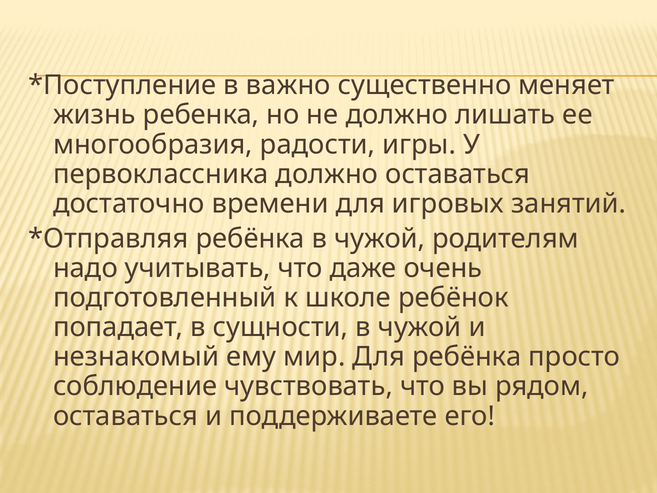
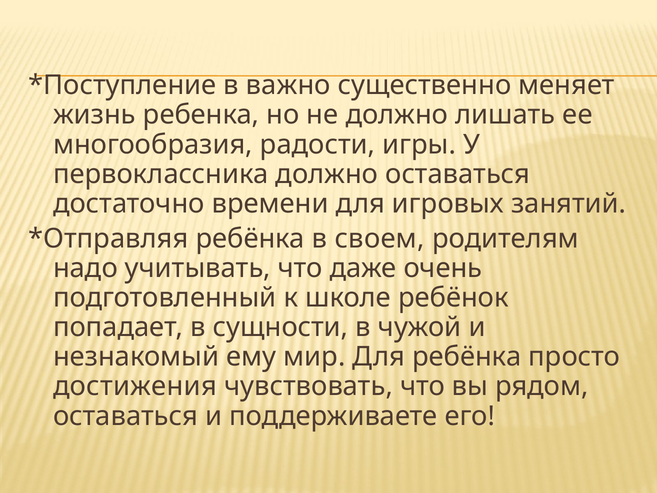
ребёнка в чужой: чужой -> своем (380, 238)
соблюдение: соблюдение -> достижения (135, 386)
